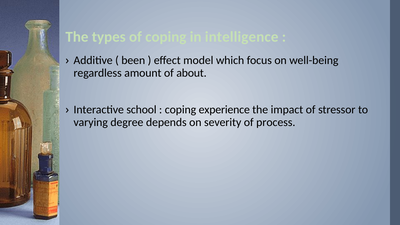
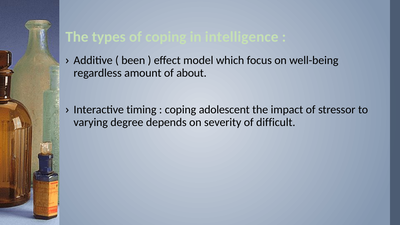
school: school -> timing (141, 110)
experience: experience -> adolescent (224, 110)
process: process -> difficult (276, 122)
